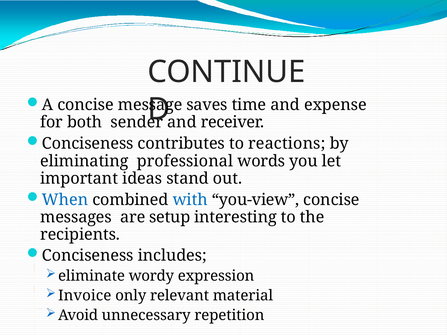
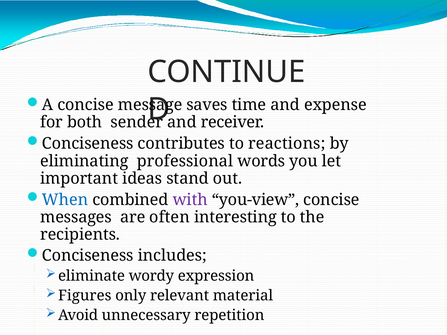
with colour: blue -> purple (190, 200)
setup: setup -> often (170, 217)
Invoice: Invoice -> Figures (85, 296)
